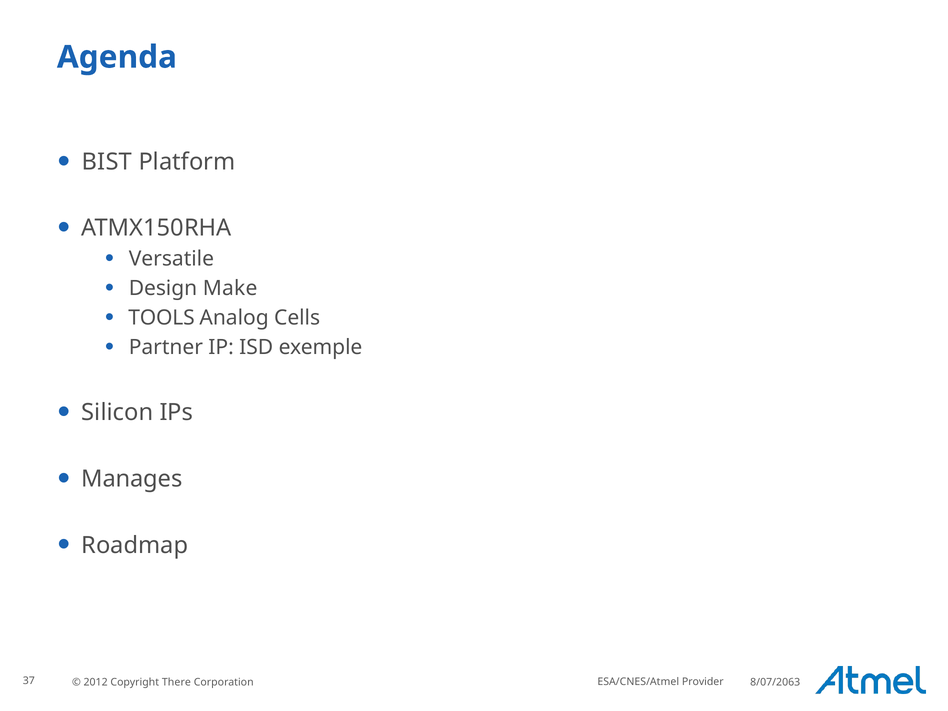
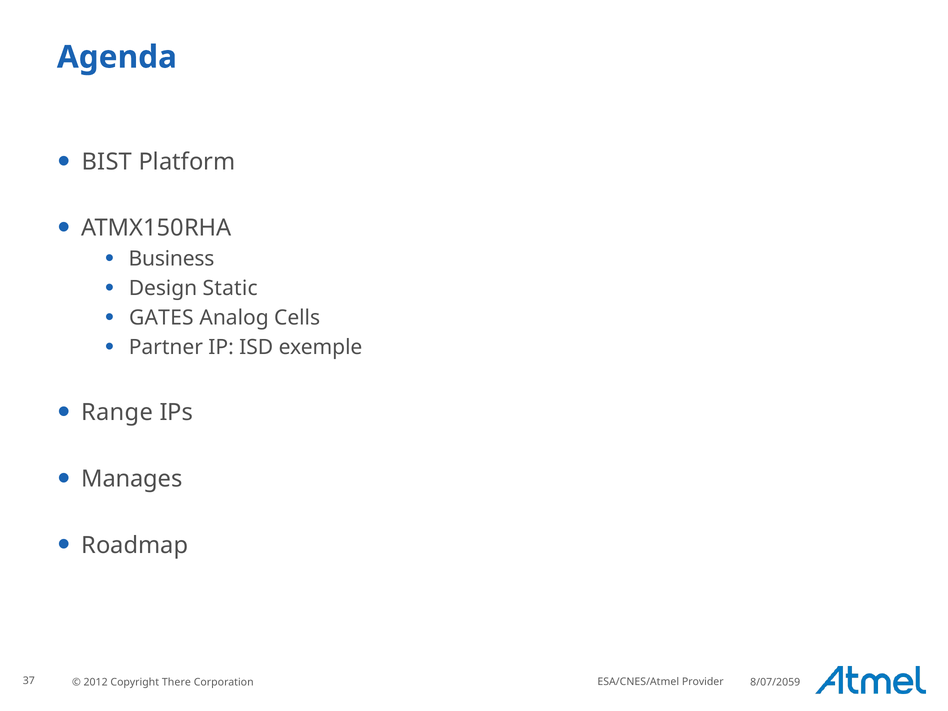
Versatile: Versatile -> Business (171, 259)
Make: Make -> Static (230, 289)
TOOLS: TOOLS -> GATES (161, 318)
Silicon: Silicon -> Range (117, 412)
8/07/2063: 8/07/2063 -> 8/07/2059 (775, 682)
